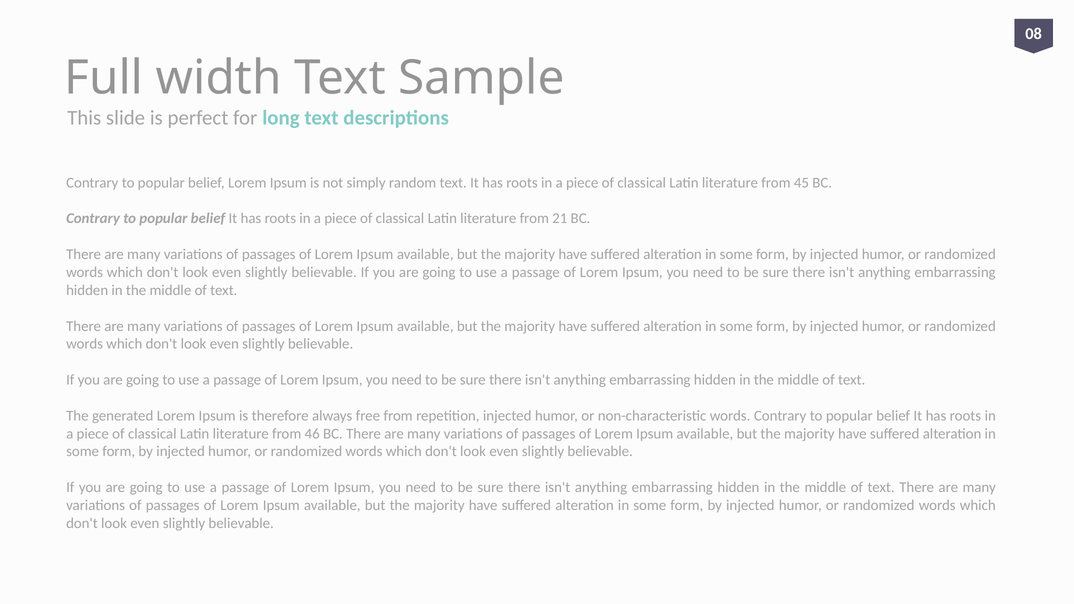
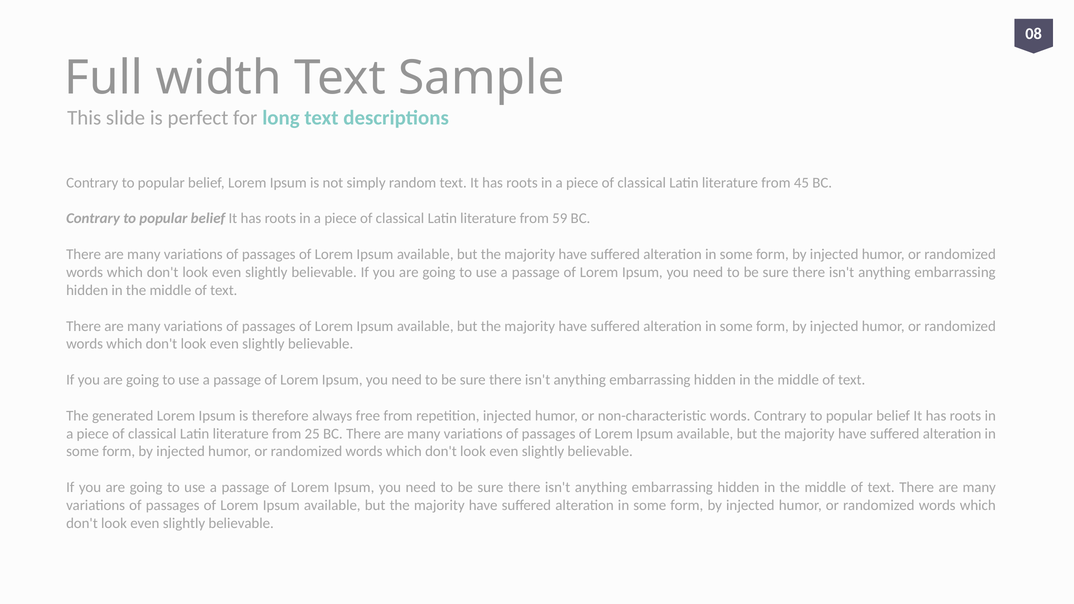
21: 21 -> 59 (560, 219)
46: 46 -> 25 (312, 434)
